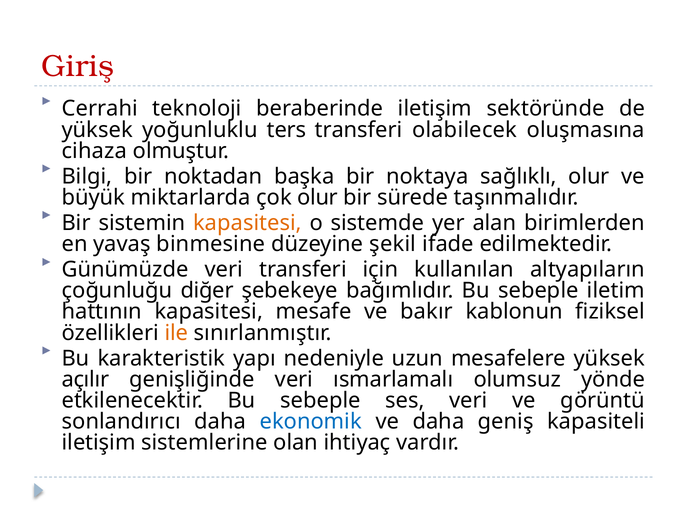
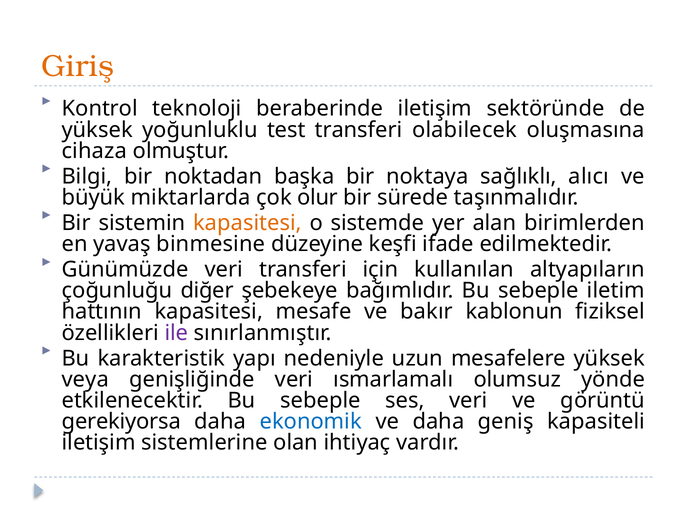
Giriş colour: red -> orange (77, 66)
Cerrahi: Cerrahi -> Kontrol (100, 109)
ters: ters -> test (286, 130)
sağlıklı olur: olur -> alıcı (589, 176)
şekil: şekil -> keşfi (393, 244)
ile colour: orange -> purple (176, 333)
açılır: açılır -> veya (85, 380)
sonlandırıcı: sonlandırıcı -> gerekiyorsa (121, 422)
